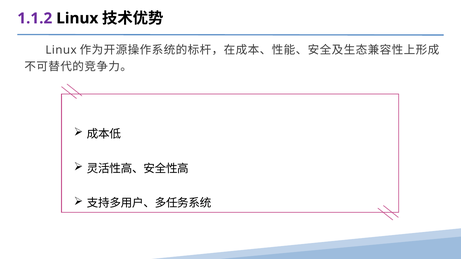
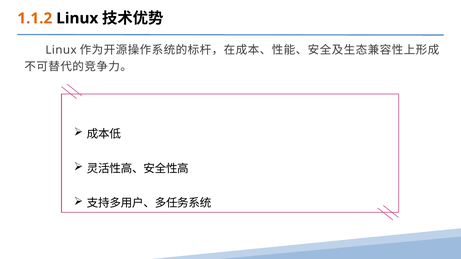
1.1.2 colour: purple -> orange (35, 18)
